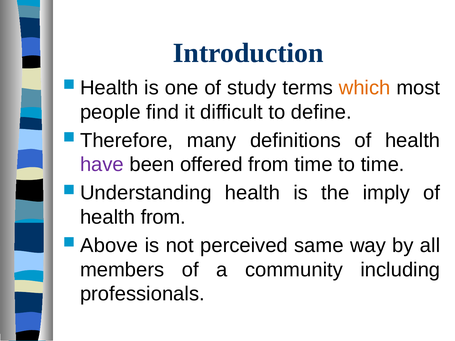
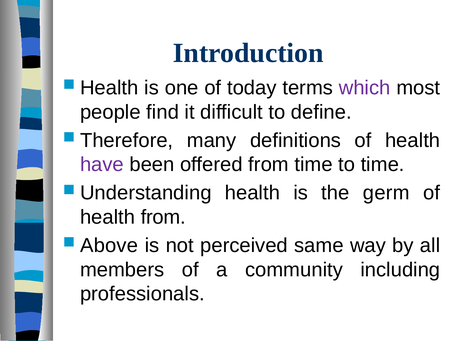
study: study -> today (252, 88)
which colour: orange -> purple (365, 88)
imply: imply -> germ (386, 193)
